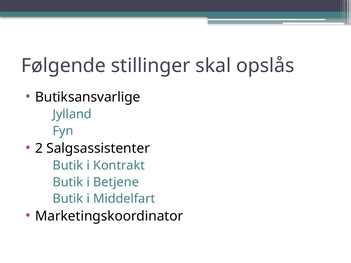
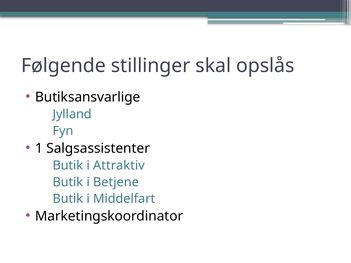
2: 2 -> 1 (39, 148)
Kontrakt: Kontrakt -> Attraktiv (119, 166)
